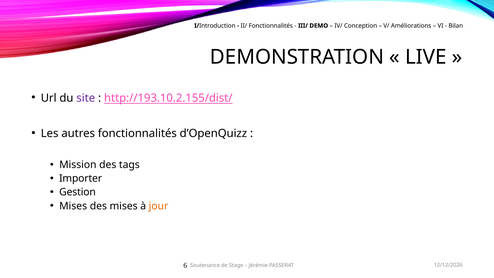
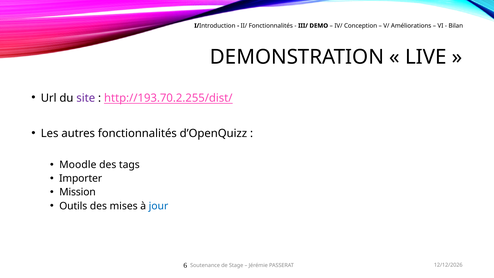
http://193.10.2.155/dist/: http://193.10.2.155/dist/ -> http://193.70.2.255/dist/ (168, 98)
Mission: Mission -> Moodle (78, 165)
Gestion: Gestion -> Mission (78, 192)
Mises: Mises -> Outils (73, 206)
jour colour: orange -> blue (159, 206)
